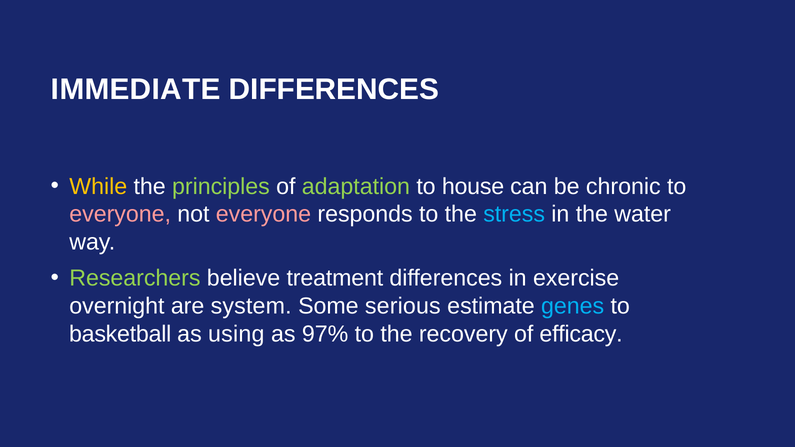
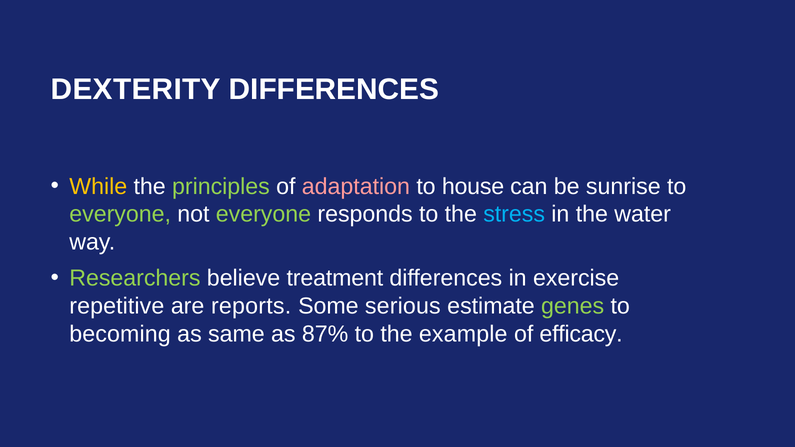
IMMEDIATE: IMMEDIATE -> DEXTERITY (136, 89)
adaptation colour: light green -> pink (356, 187)
chronic: chronic -> sunrise (623, 187)
everyone colour: pink -> light green (120, 214)
everyone colour: pink -> light green (263, 214)
overnight: overnight -> repetitive (117, 306)
system: system -> reports (251, 306)
genes colour: light blue -> light green (573, 306)
basketball: basketball -> becoming (120, 334)
using: using -> same (236, 334)
97%: 97% -> 87% (325, 334)
recovery: recovery -> example (463, 334)
